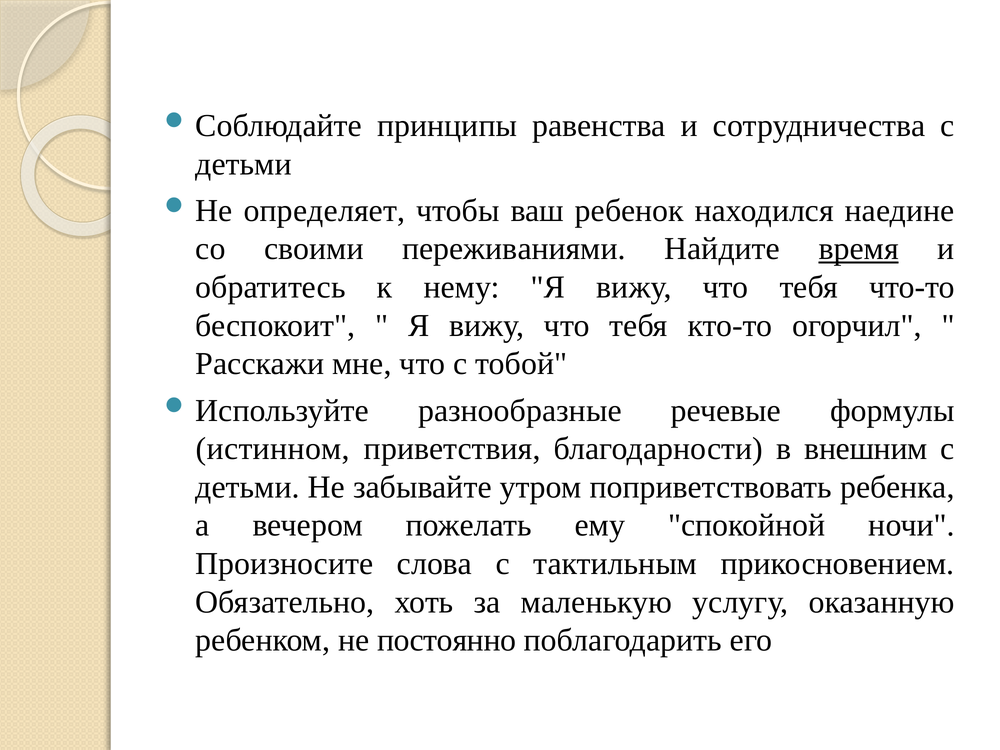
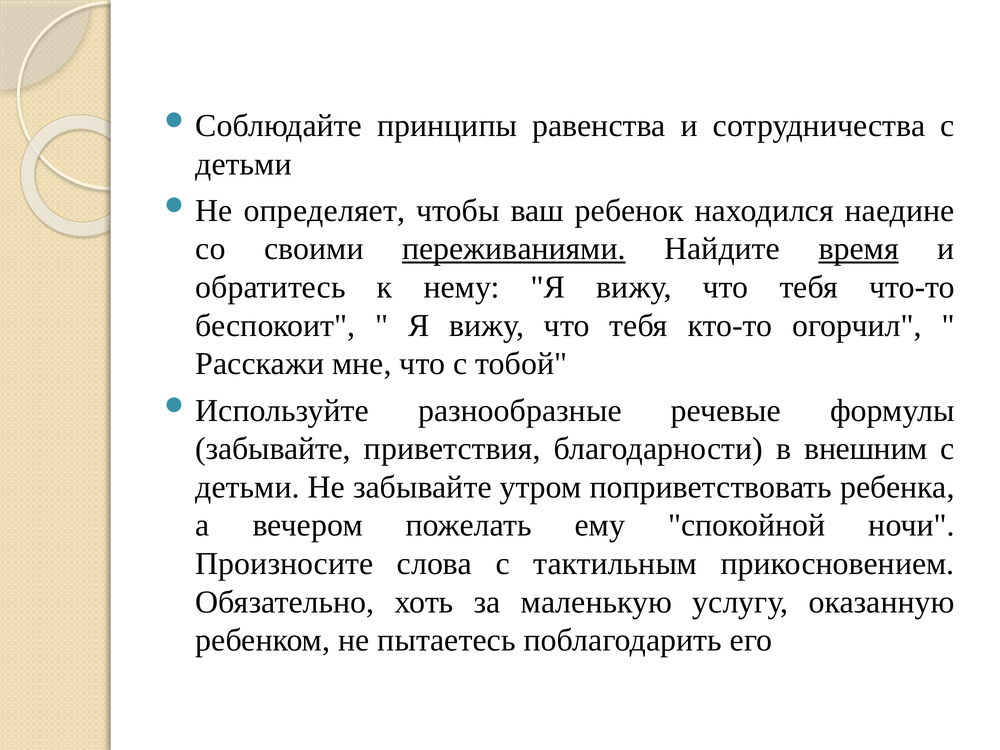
переживаниями underline: none -> present (514, 249)
истинном: истинном -> забывайте (273, 449)
постоянно: постоянно -> пытаетесь (447, 640)
